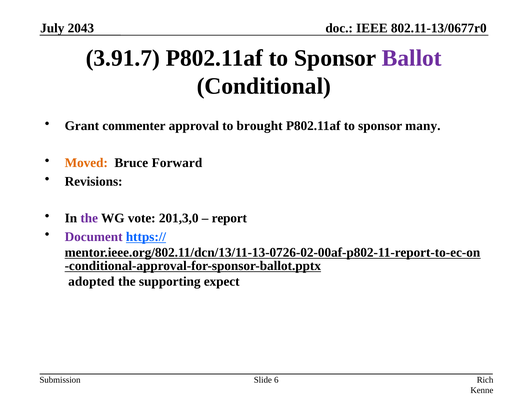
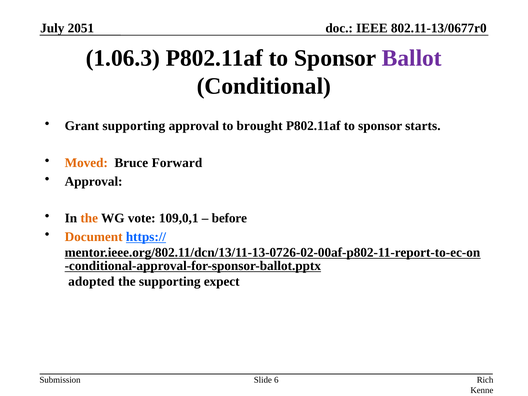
2043: 2043 -> 2051 (81, 28)
3.91.7: 3.91.7 -> 1.06.3 (123, 58)
Grant commenter: commenter -> supporting (134, 126)
many: many -> starts (423, 126)
Revisions: Revisions -> Approval (94, 181)
the colour: purple -> orange (89, 218)
201,3,0: 201,3,0 -> 109,0,1 (179, 218)
report: report -> before (229, 218)
Document colour: purple -> orange (94, 237)
